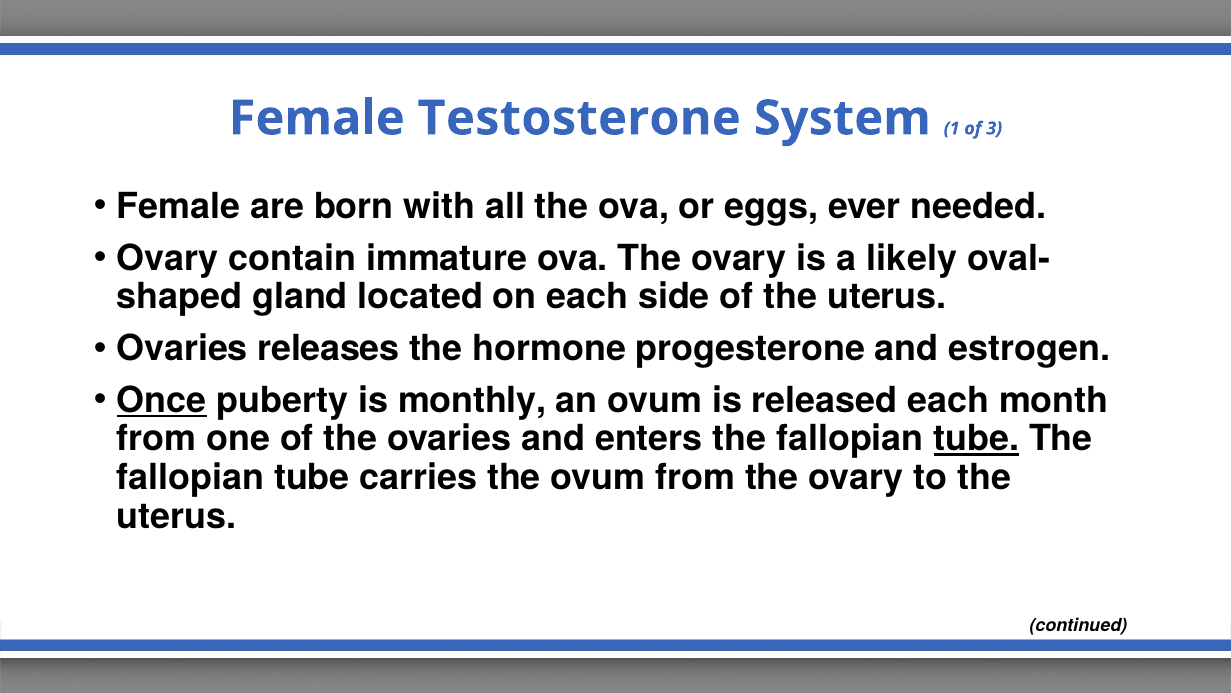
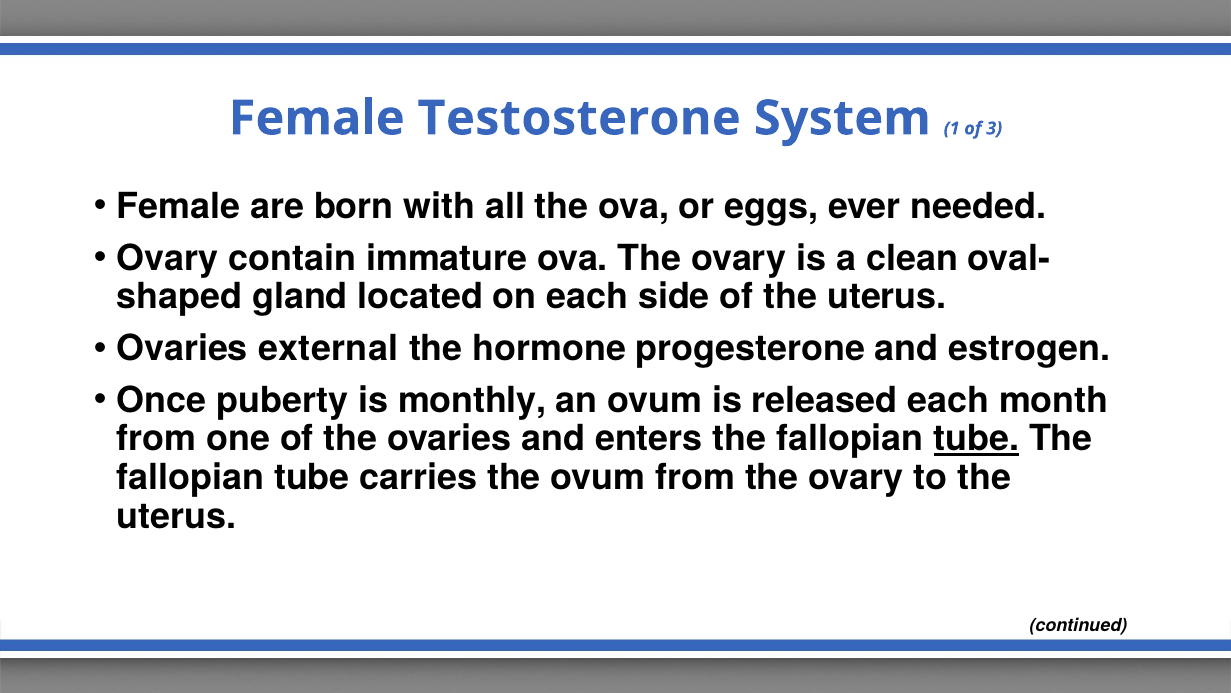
likely: likely -> clean (912, 258)
releases: releases -> external (328, 348)
Once underline: present -> none (162, 400)
